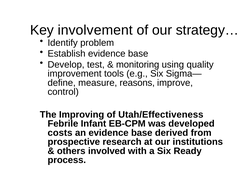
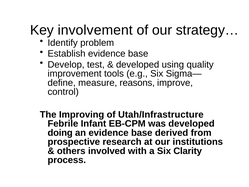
monitoring: monitoring -> developed (138, 64)
Utah/Effectiveness: Utah/Effectiveness -> Utah/Infrastructure (161, 114)
costs: costs -> doing (60, 133)
Ready: Ready -> Clarity (188, 151)
